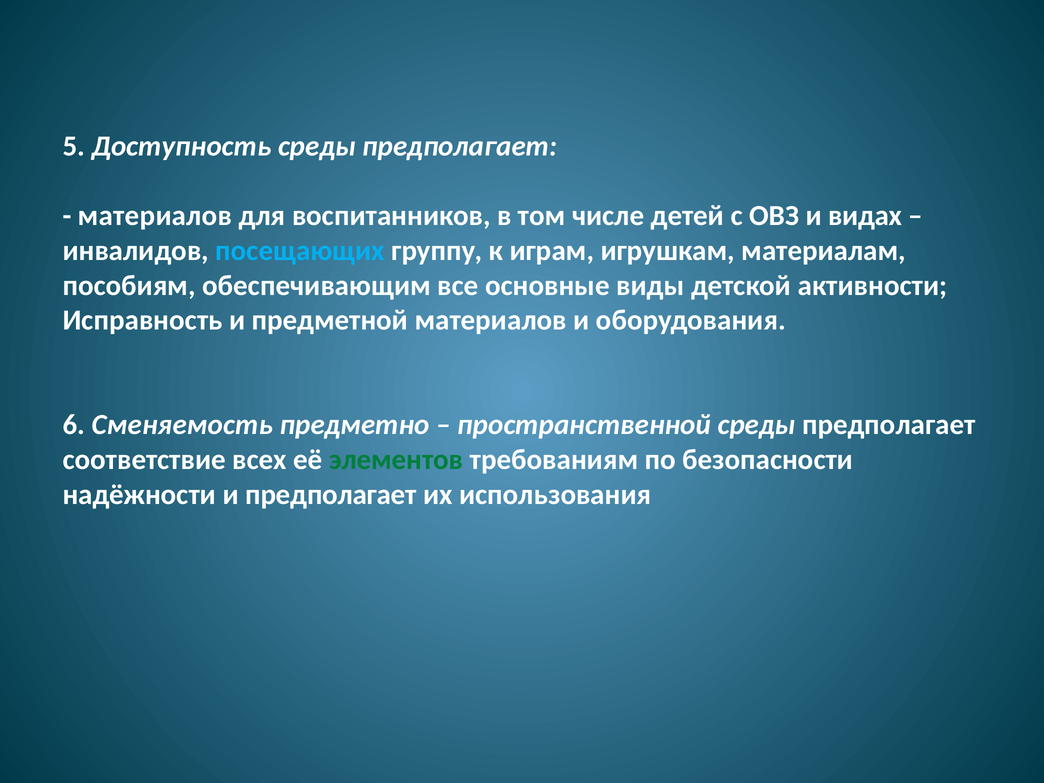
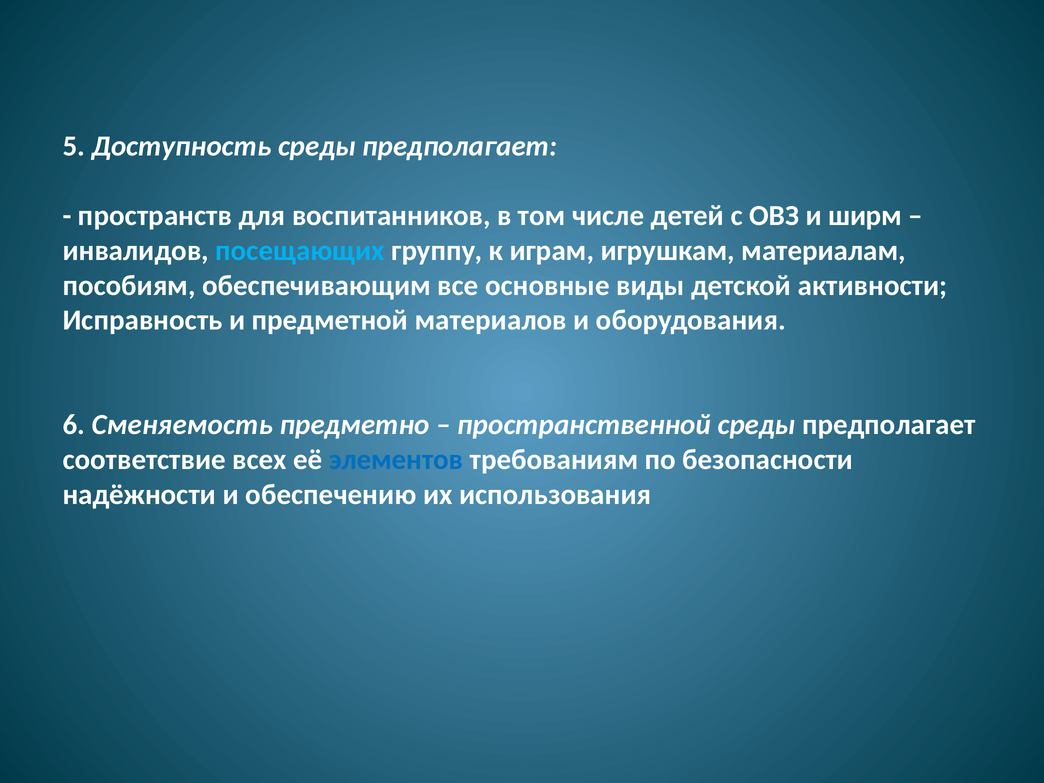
материалов: материалов -> пространств (155, 216)
видах: видах -> ширм (865, 216)
элементов colour: green -> blue (396, 460)
и предполагает: предполагает -> обеспечению (331, 495)
